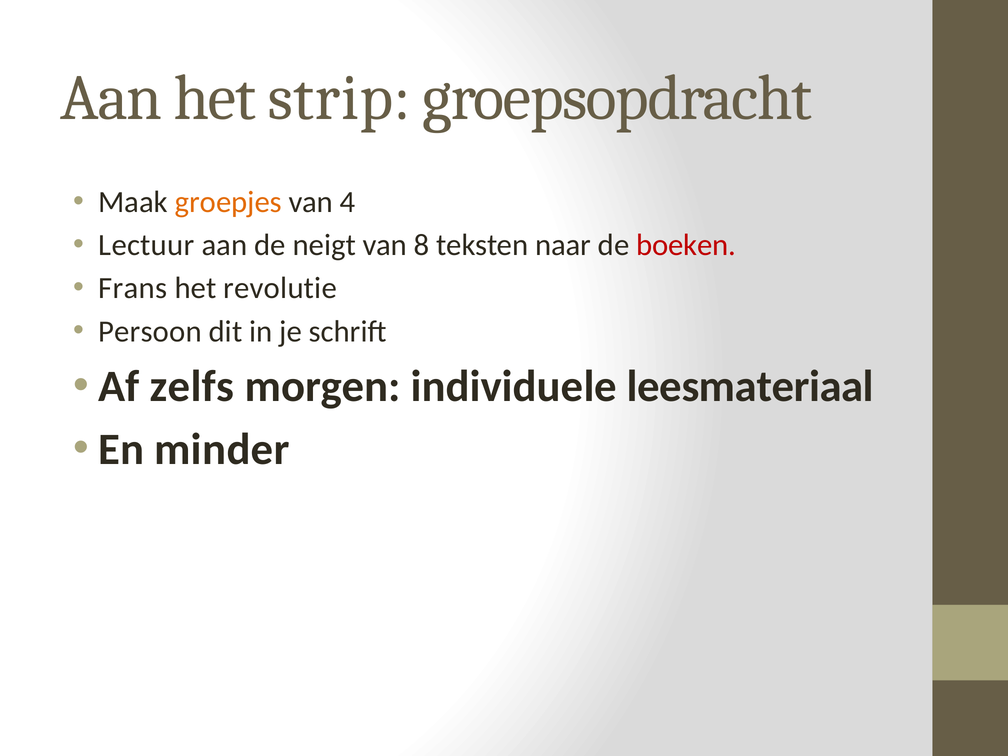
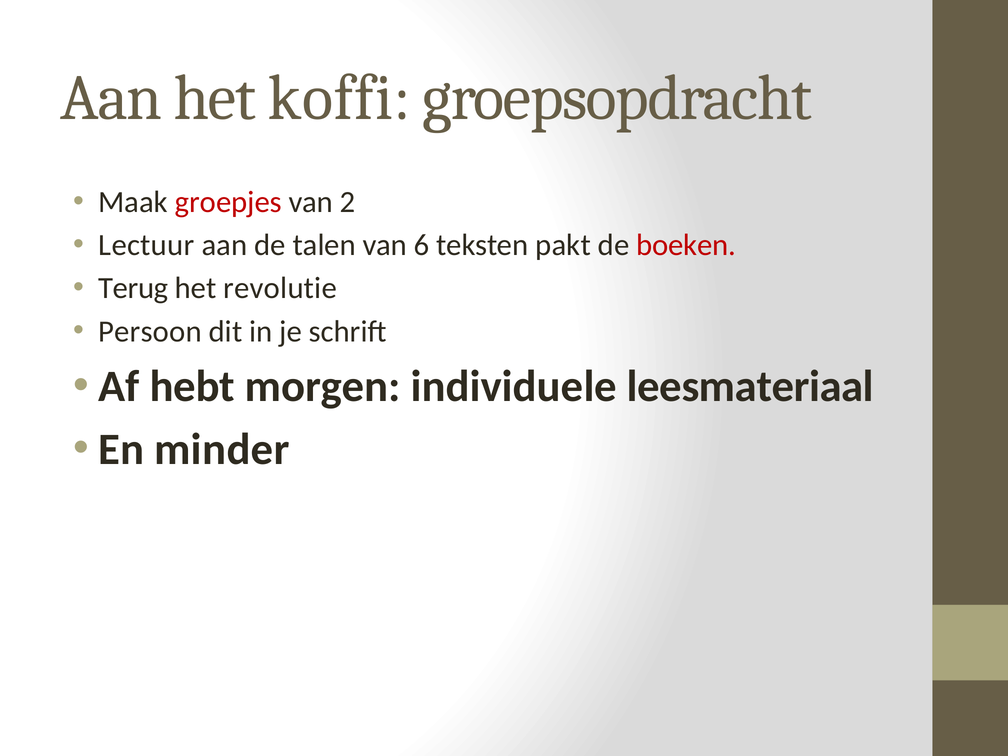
strip: strip -> koffi (339, 98)
groepjes colour: orange -> red (228, 202)
4: 4 -> 2 (348, 202)
neigt: neigt -> talen (324, 245)
8: 8 -> 6 (422, 245)
naar: naar -> pakt (563, 245)
Frans: Frans -> Terug (133, 288)
zelfs: zelfs -> hebt (192, 387)
